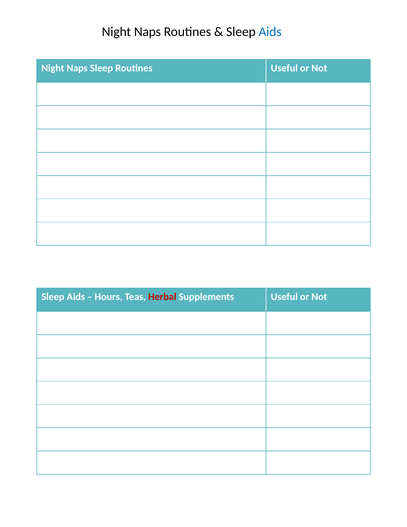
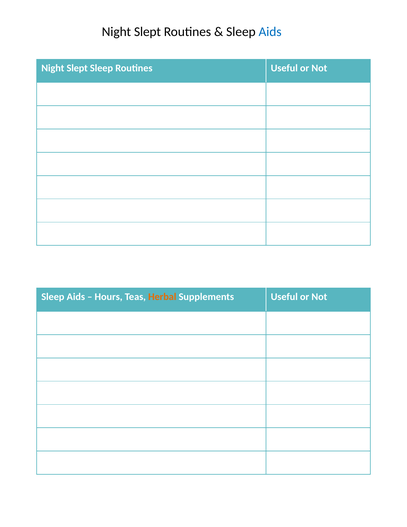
Naps: Naps -> Slept (147, 32)
Naps: Naps -> Slept (77, 68)
Herbal colour: red -> orange (162, 297)
